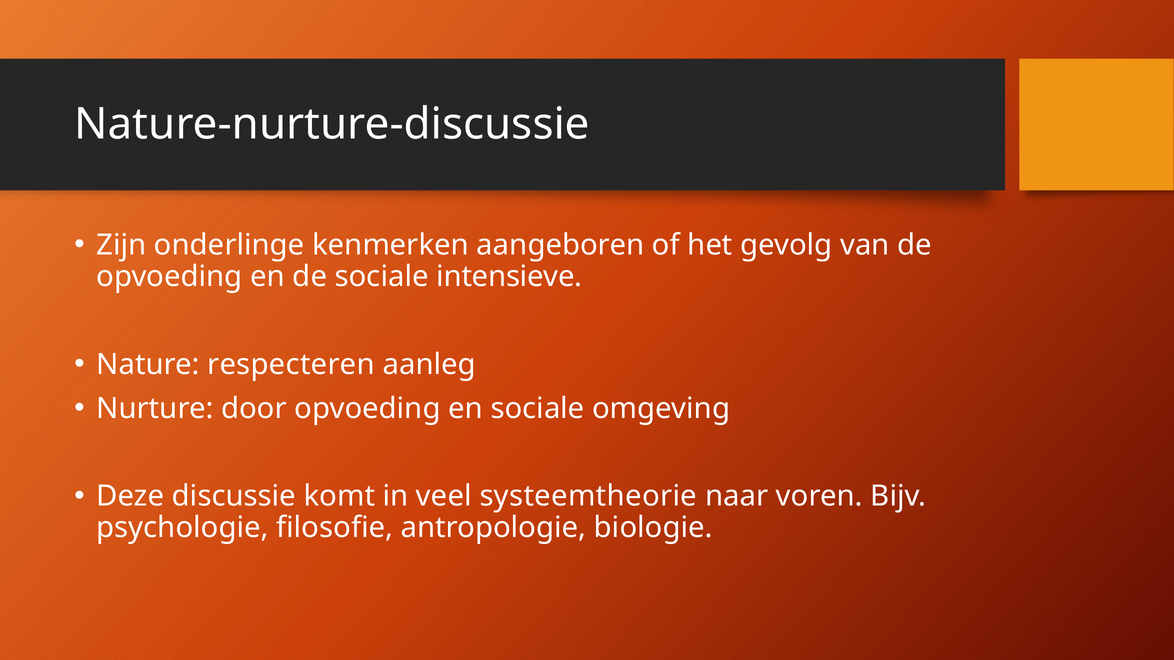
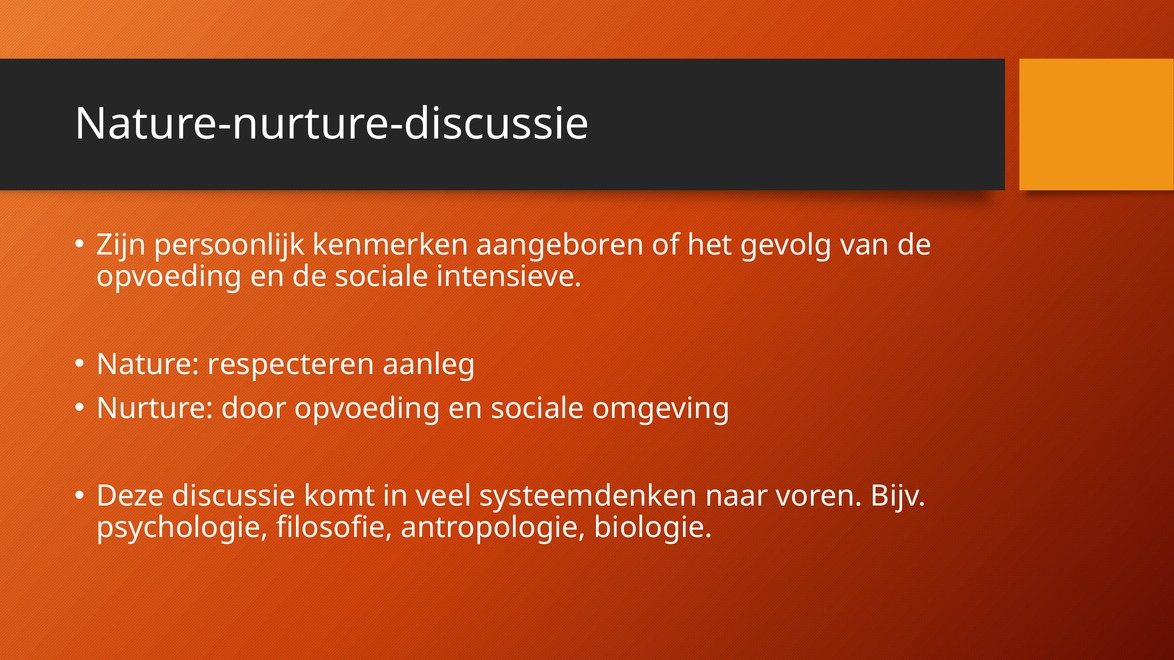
onderlinge: onderlinge -> persoonlijk (229, 245)
systeemtheorie: systeemtheorie -> systeemdenken (588, 496)
